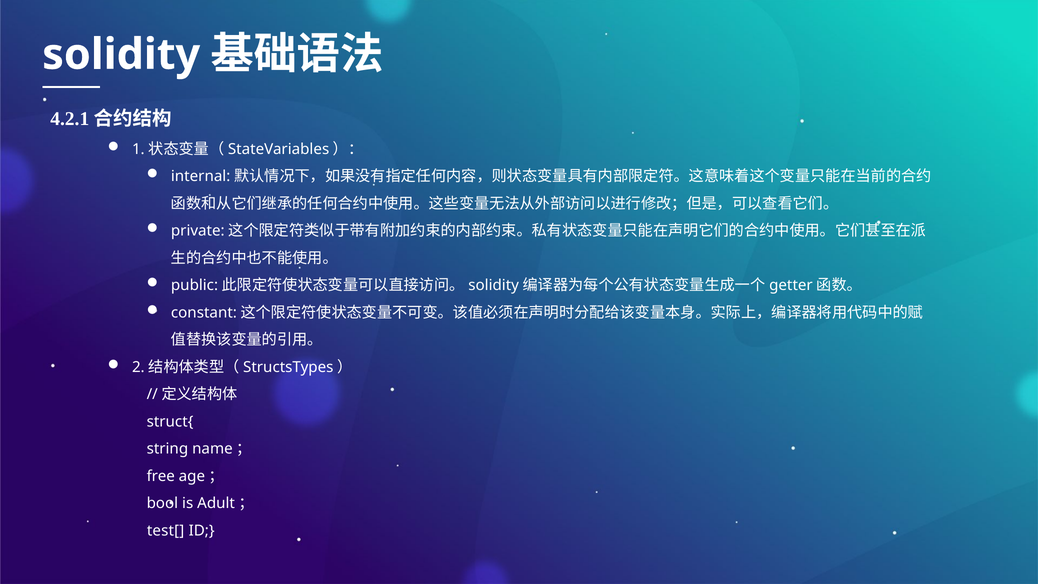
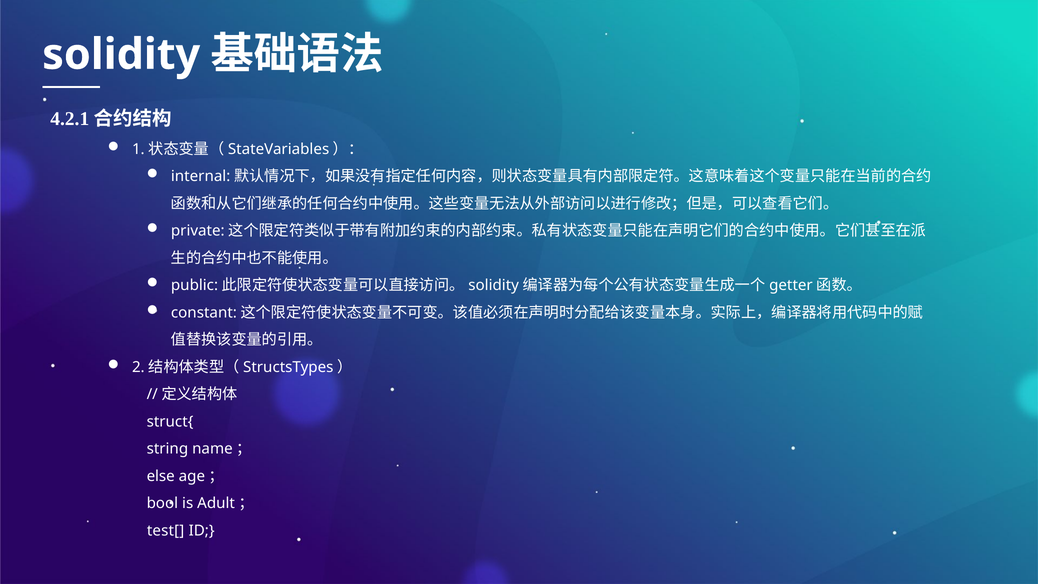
free: free -> else (161, 476)
